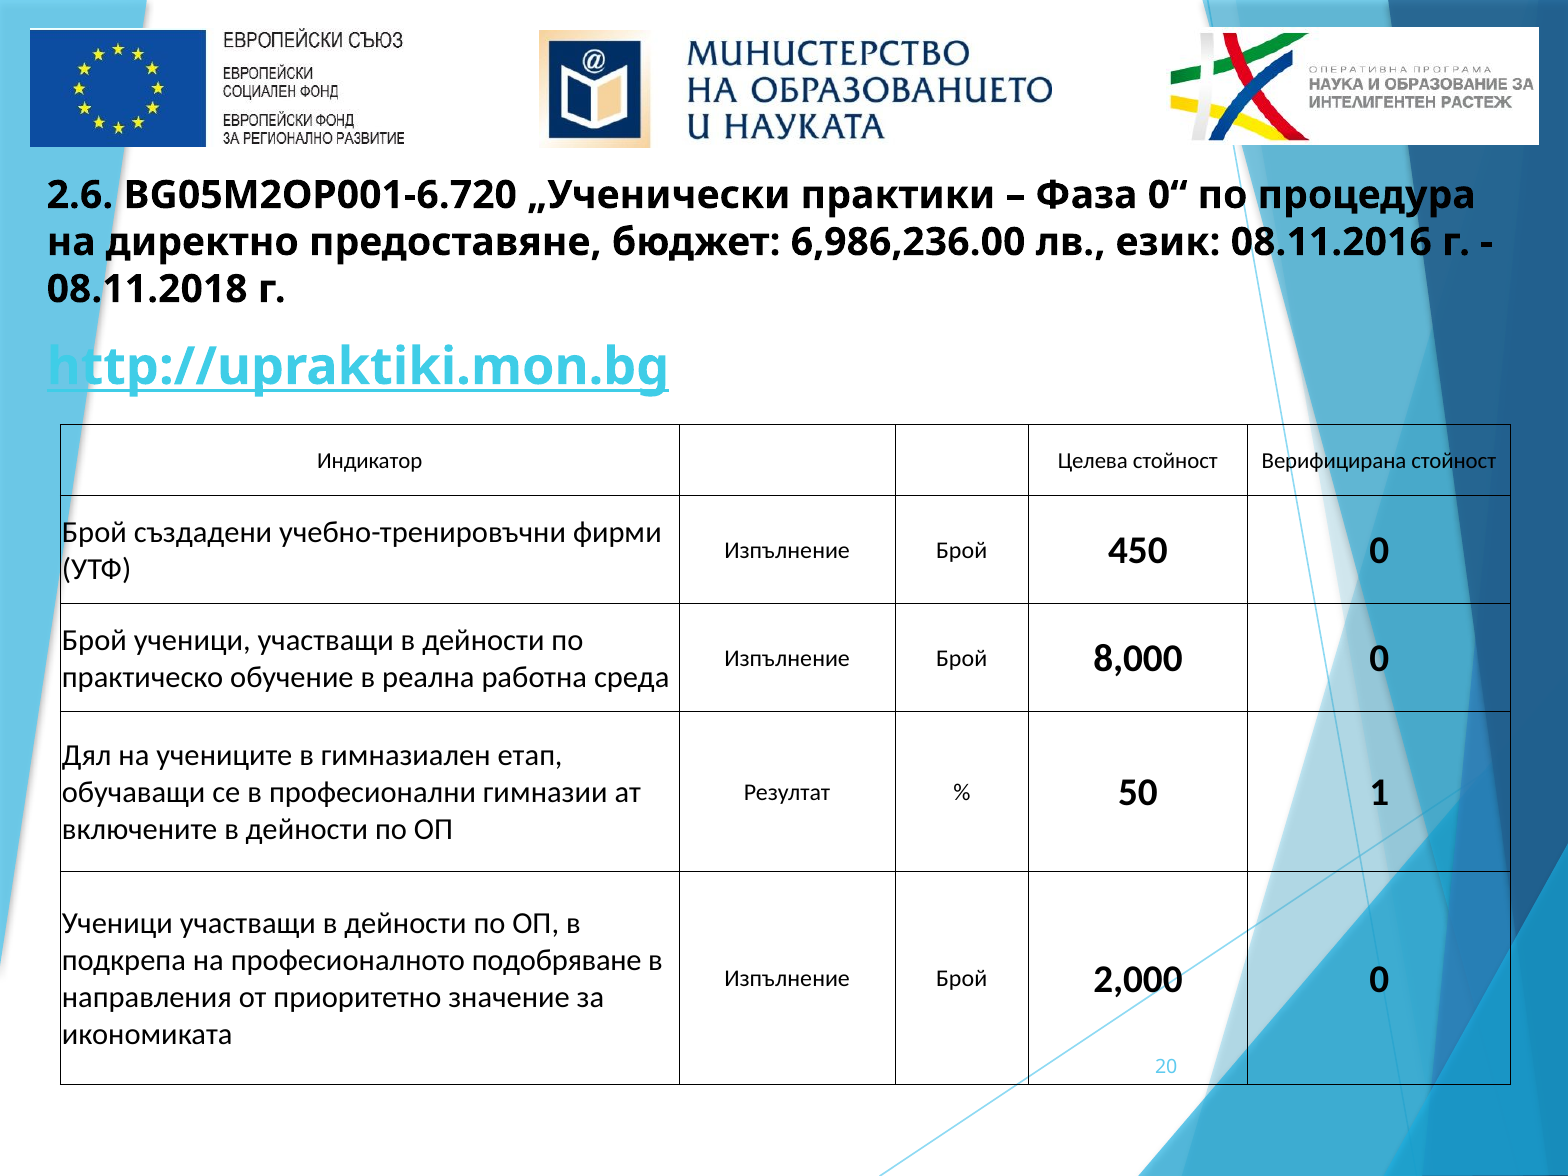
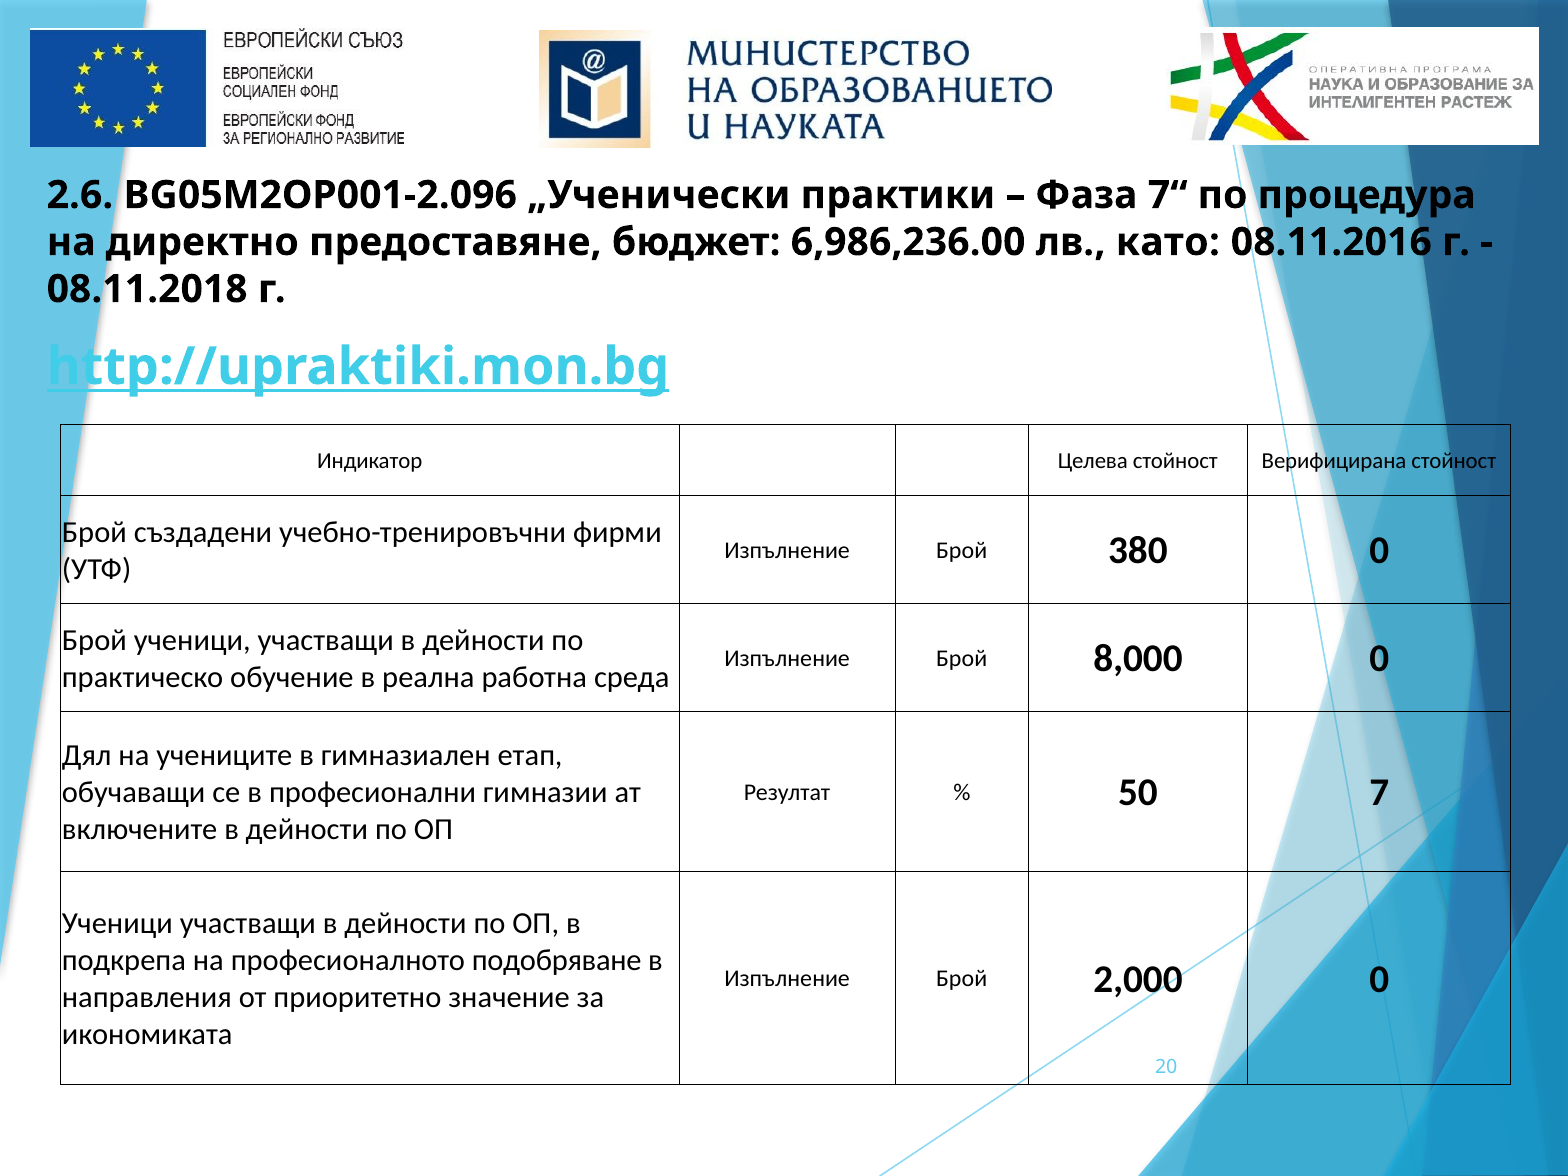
BG05M2ОP001-6.720: BG05M2ОP001-6.720 -> BG05M2ОP001-2.096 (320, 195)
0“: 0“ -> 7“ (1168, 195)
език: език -> като (1168, 242)
450: 450 -> 380 (1138, 551)
1: 1 -> 7 (1379, 793)
